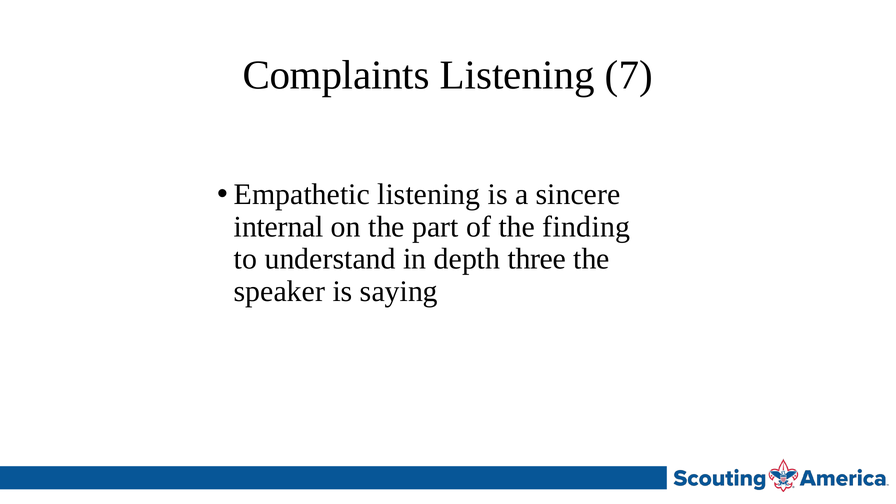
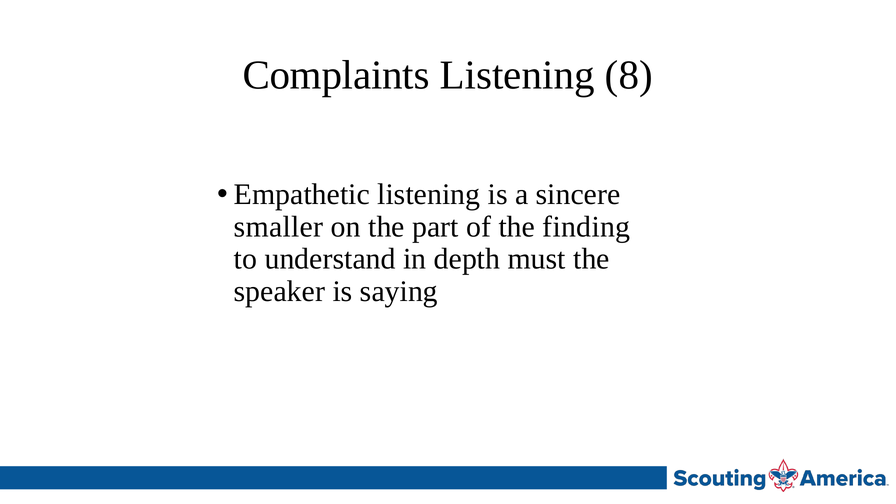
7: 7 -> 8 (629, 75)
internal: internal -> smaller (279, 227)
three: three -> must (537, 259)
